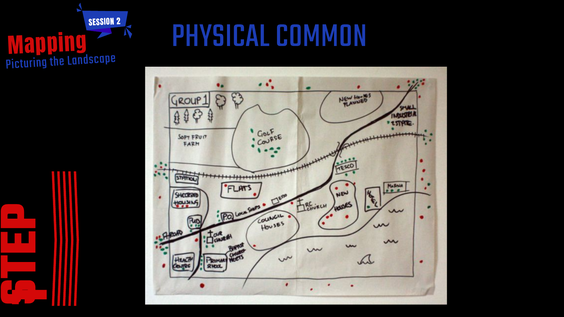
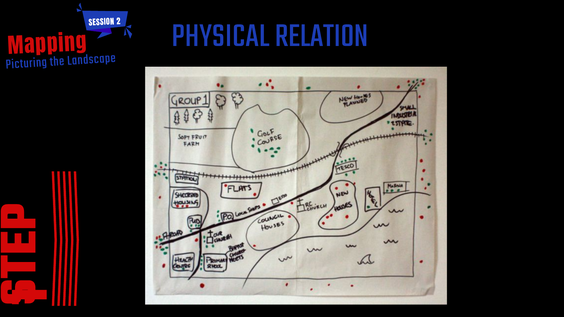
COMMON: COMMON -> RELATION (321, 35)
